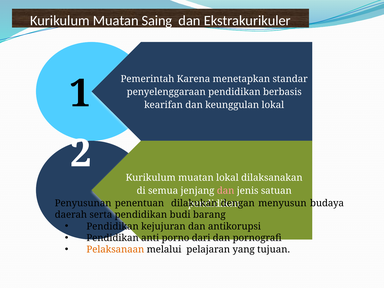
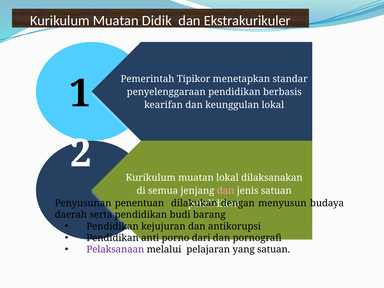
Saing: Saing -> Didik (157, 21)
Karena: Karena -> Tipikor (194, 79)
Pelaksanaan colour: orange -> purple (115, 249)
yang tujuan: tujuan -> satuan (274, 249)
